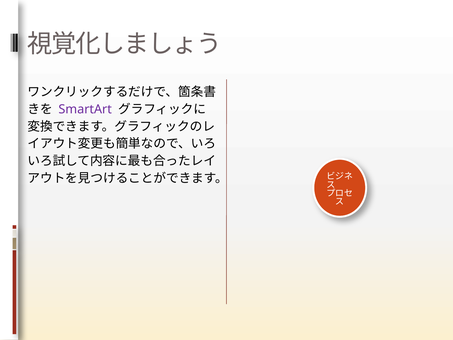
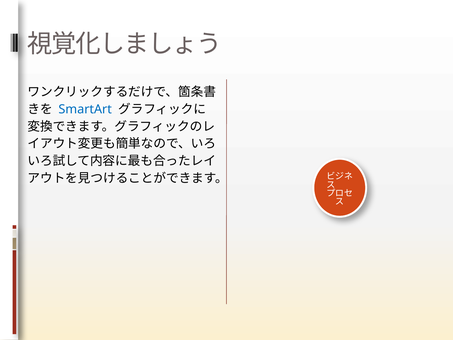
SmartArt colour: purple -> blue (85, 109)
